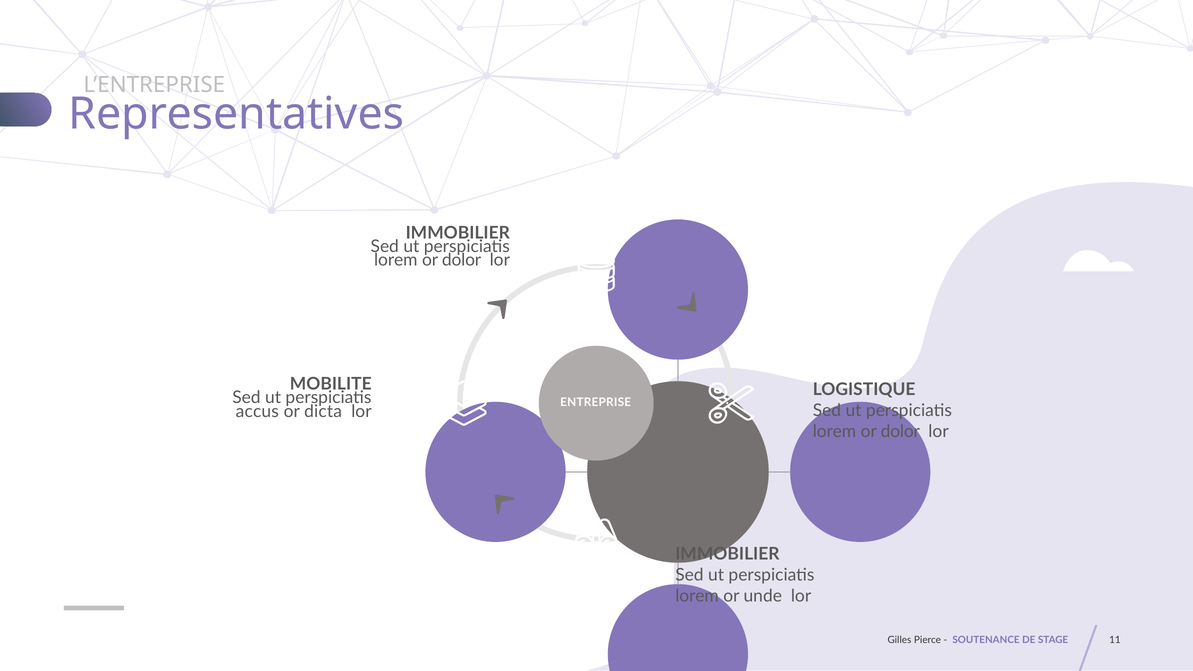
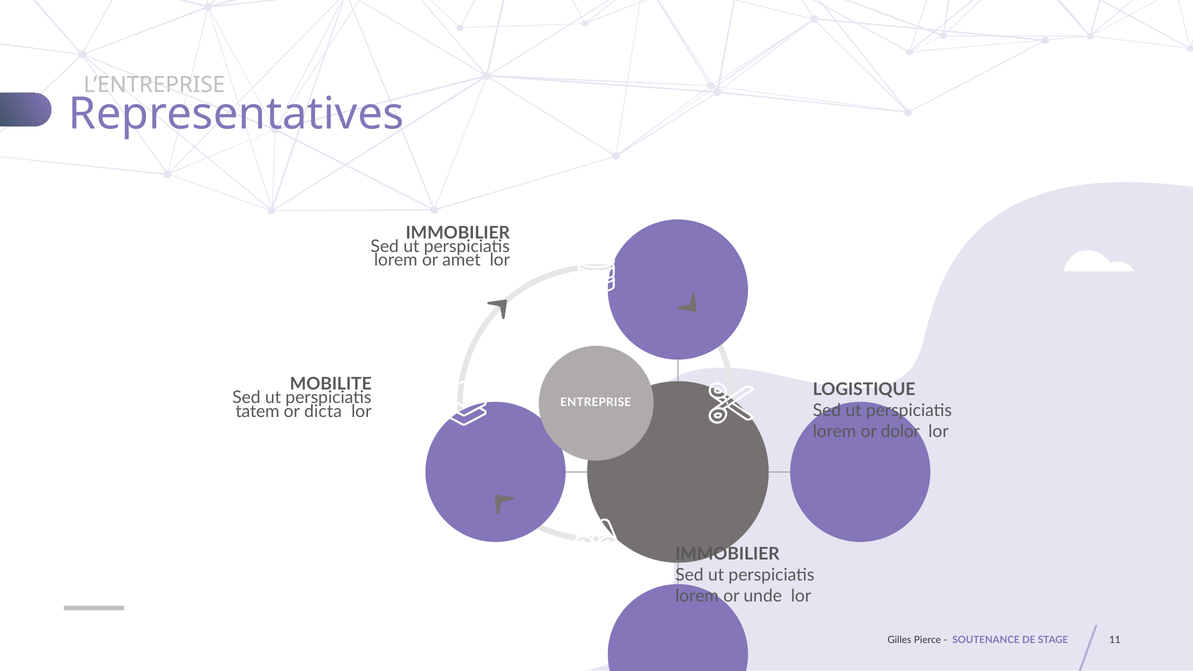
dolor: dolor -> amet (461, 260)
accus: accus -> tatem (257, 411)
